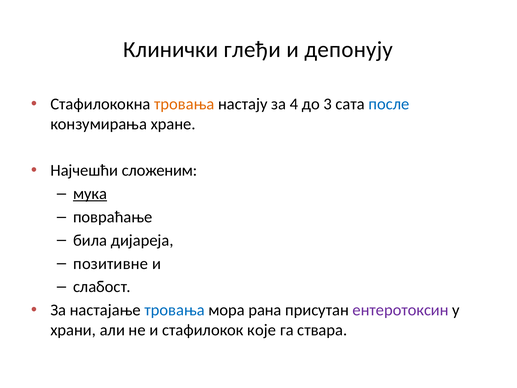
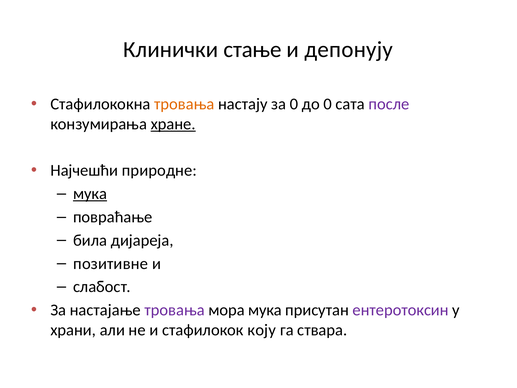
глеђи: глеђи -> стање (253, 49)
за 4: 4 -> 0 (294, 104)
до 3: 3 -> 0 (328, 104)
после colour: blue -> purple (389, 104)
хране underline: none -> present (173, 124)
сложеним: сложеним -> природне (159, 170)
тровања colour: blue -> purple (175, 310)
мора рана: рана -> мука (265, 310)
које: које -> коју (262, 330)
